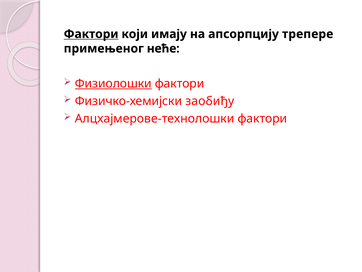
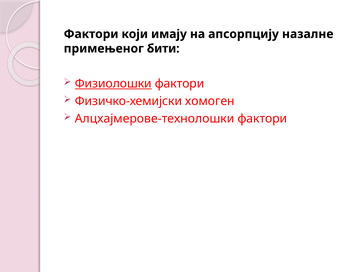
Фактори underline: present -> none (91, 34)
трепере: трепере -> нaзалне (308, 34)
неће: неће -> бити (163, 48)
заобиђу: заобиђу -> хомоген (210, 101)
